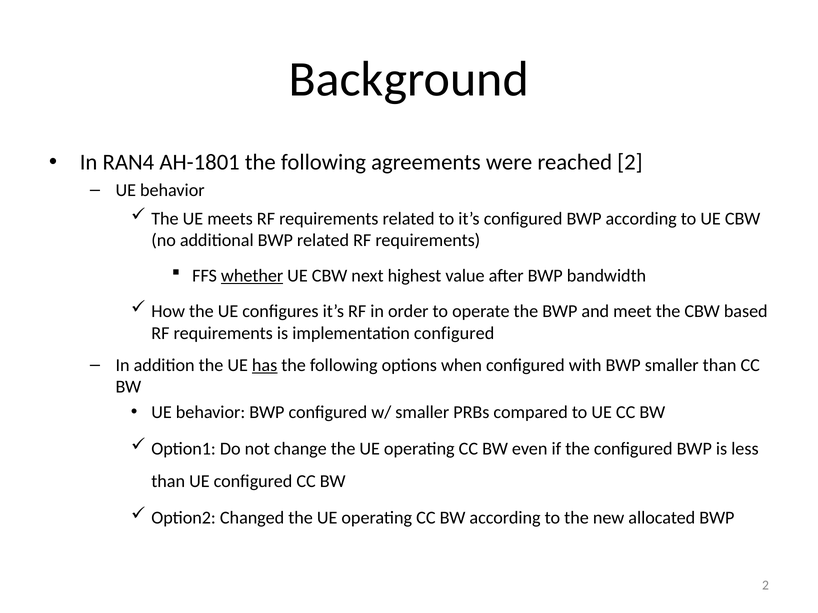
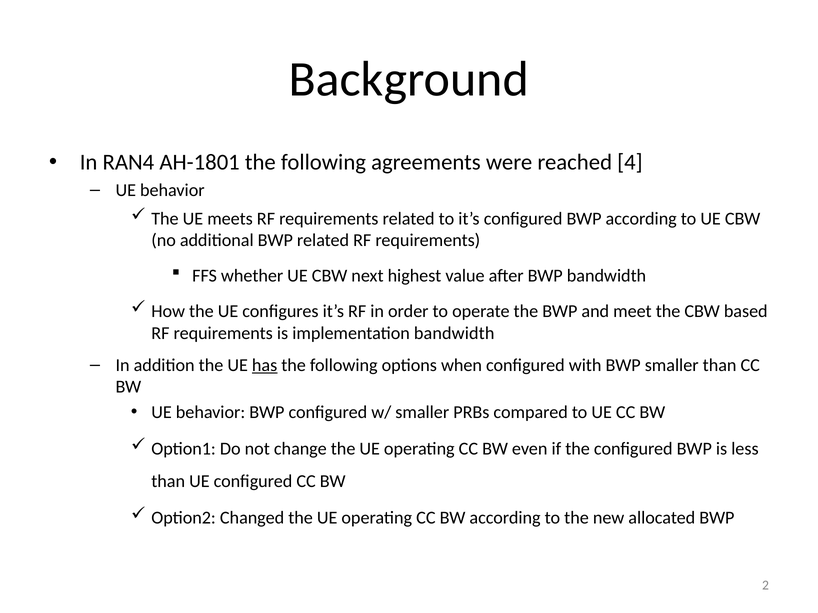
reached 2: 2 -> 4 (630, 163)
whether underline: present -> none (252, 276)
implementation configured: configured -> bandwidth (454, 333)
